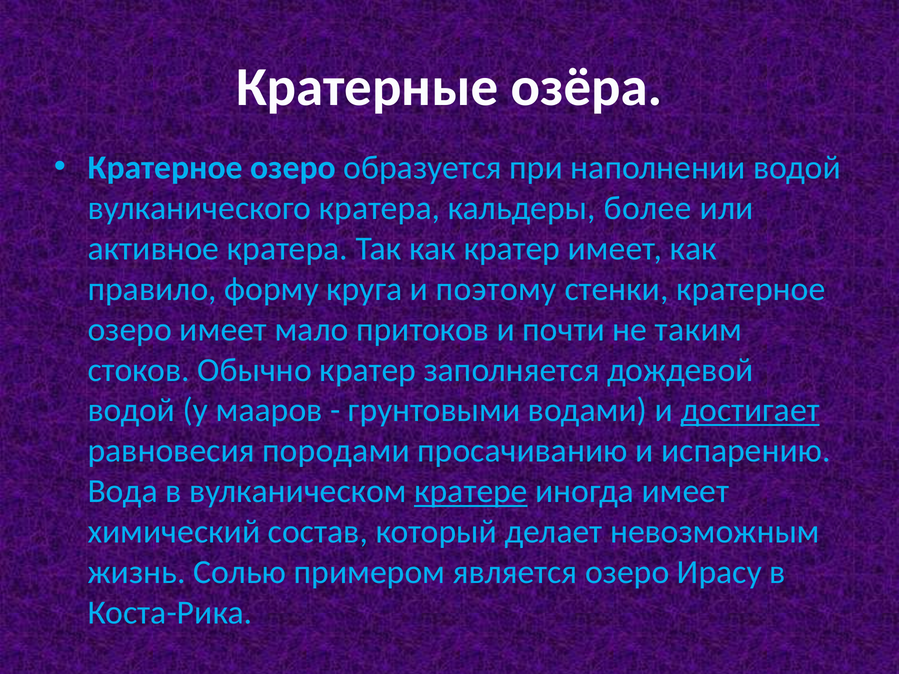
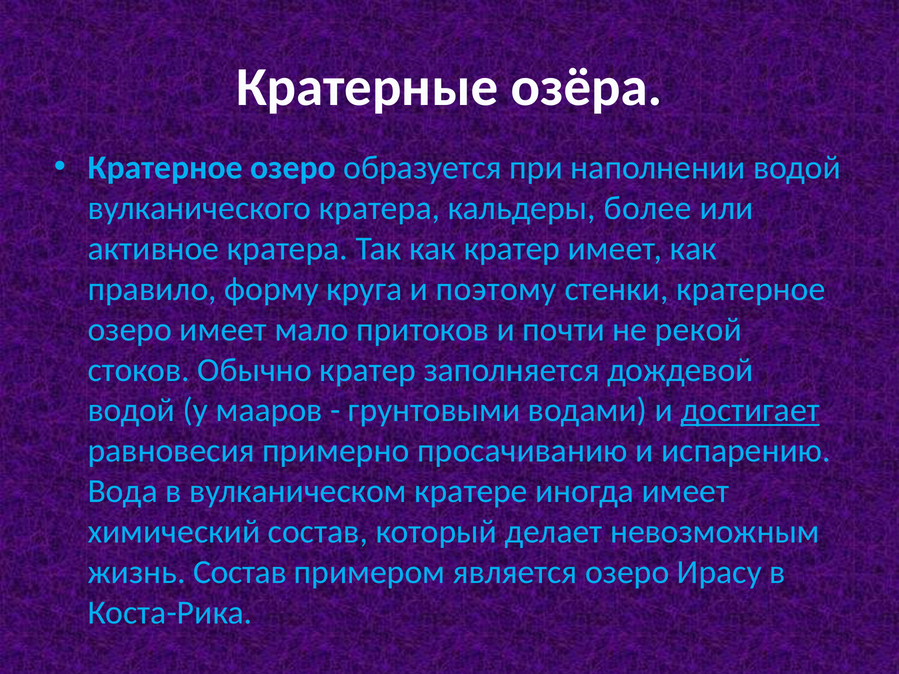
таким: таким -> рекой (698, 330)
породами: породами -> примерно (336, 451)
кратере underline: present -> none (471, 491)
жизнь Солью: Солью -> Состав (240, 572)
